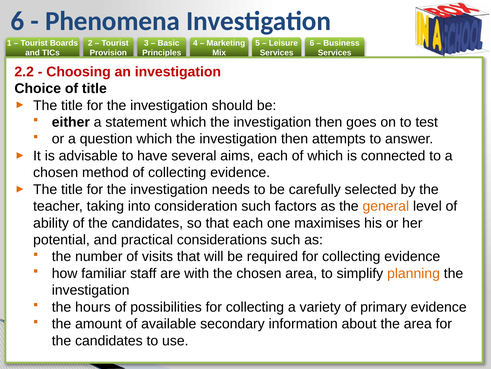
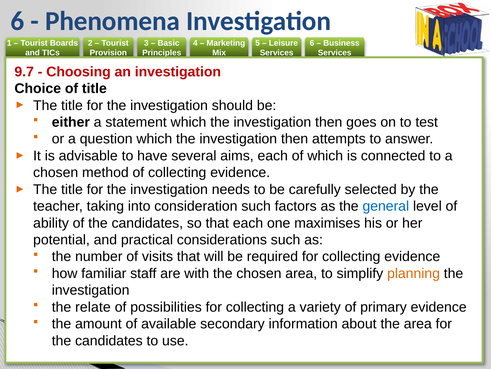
2.2: 2.2 -> 9.7 (24, 72)
general colour: orange -> blue (386, 206)
hours: hours -> relate (93, 307)
